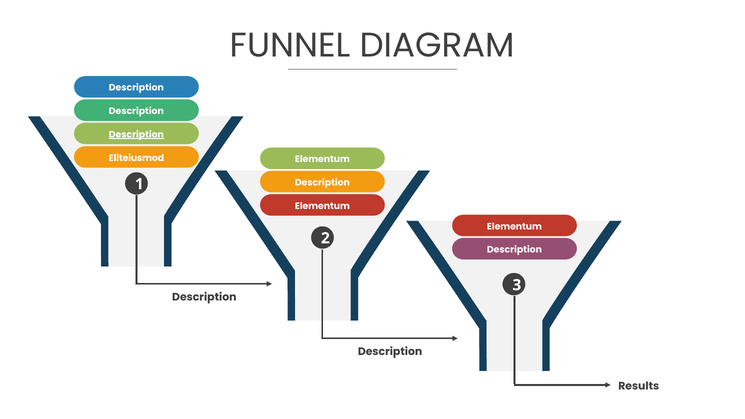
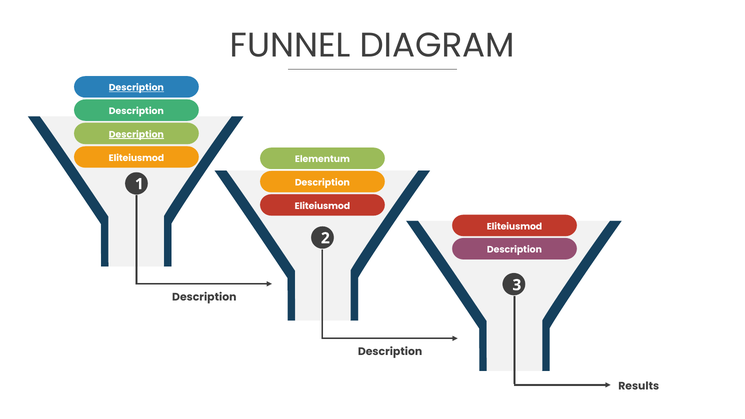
Description underline: none -> present (136, 88)
Elementum: Elementum -> Eliteiusmod (322, 206)
Elementum: Elementum -> Eliteiusmod (514, 227)
